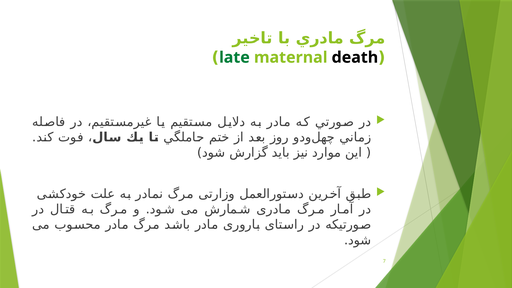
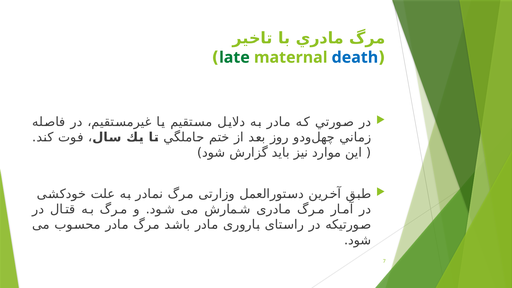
death colour: black -> blue (355, 57)
